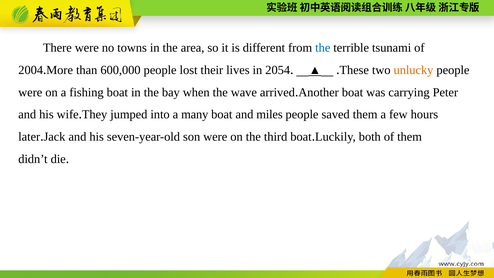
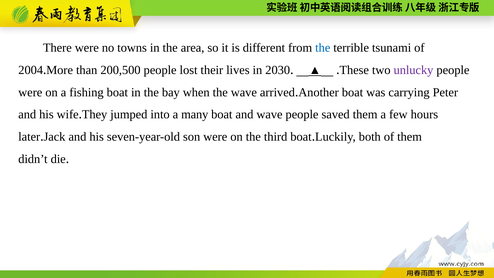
600,000: 600,000 -> 200,500 (120, 70)
2054: 2054 -> 2030 (278, 70)
unlucky colour: orange -> purple (414, 70)
and miles: miles -> wave (269, 114)
